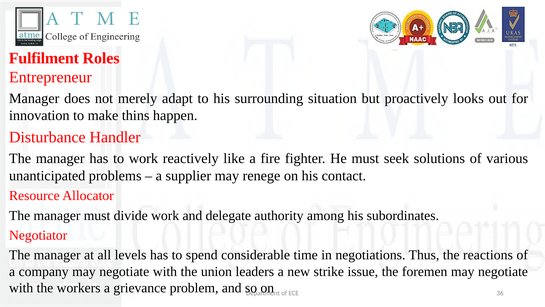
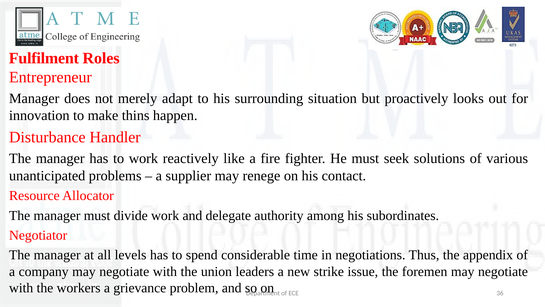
reactions: reactions -> appendix (488, 255)
